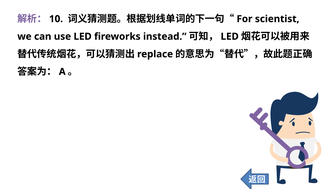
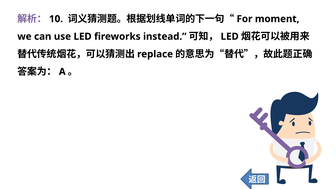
scientist: scientist -> moment (277, 19)
